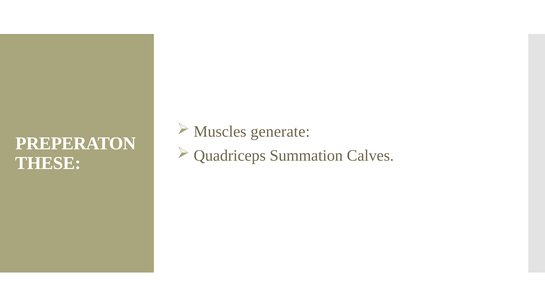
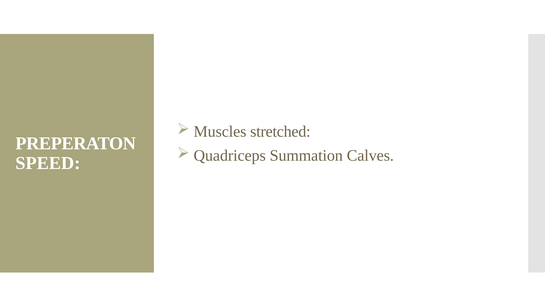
generate: generate -> stretched (280, 131)
THESE: THESE -> SPEED (48, 163)
